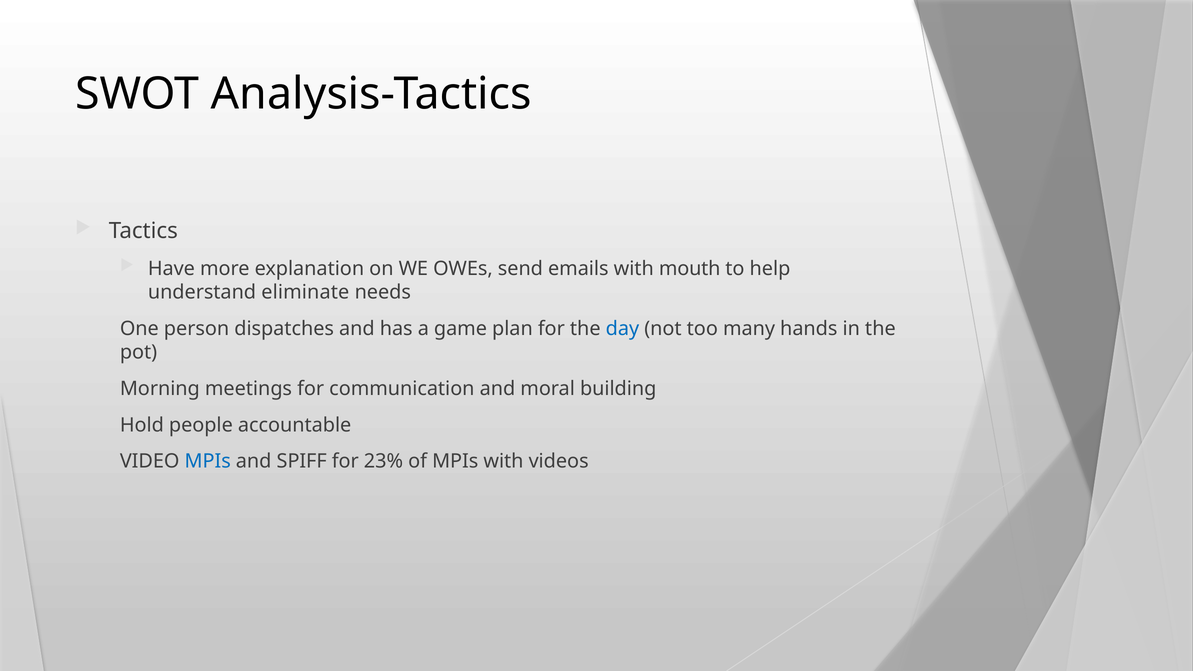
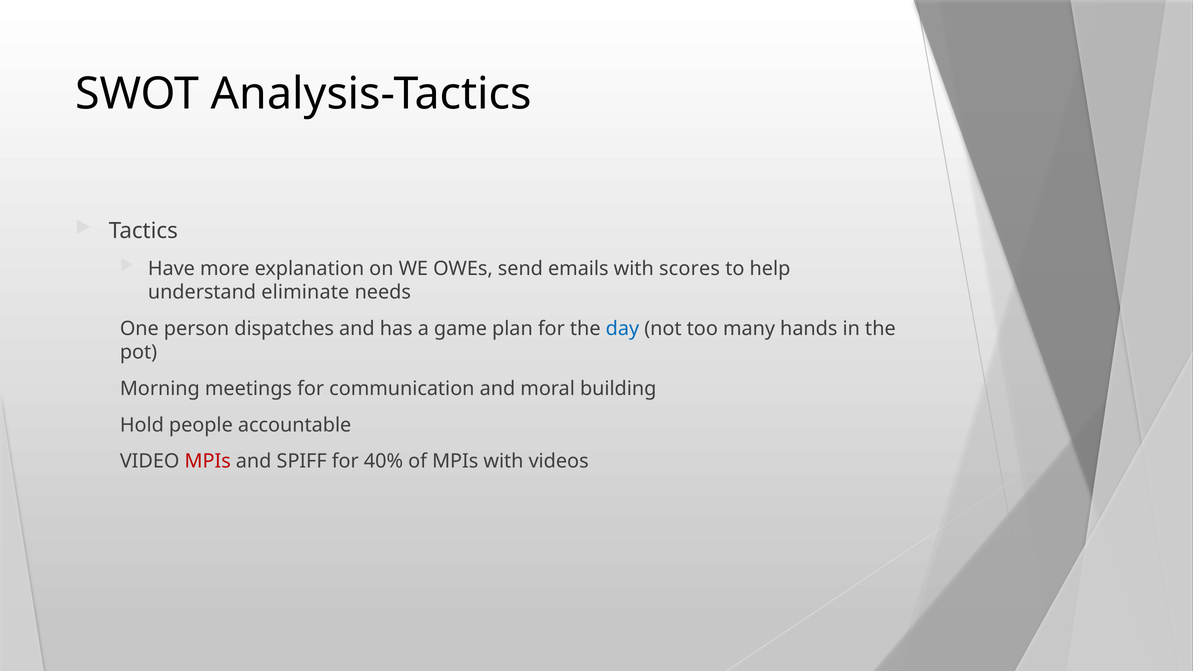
mouth: mouth -> scores (689, 268)
MPIs colour: blue -> red (208, 461)
23%: 23% -> 40% (383, 461)
